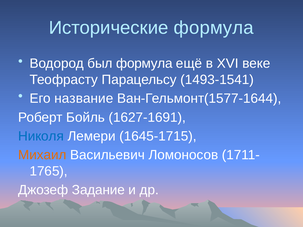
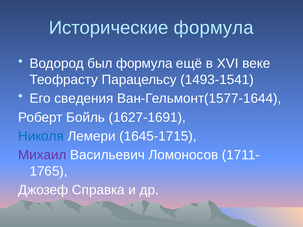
название: название -> сведения (84, 99)
Михаил colour: orange -> purple (42, 155)
Задание: Задание -> Справка (98, 190)
